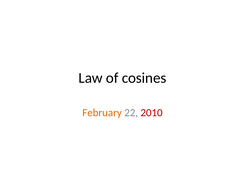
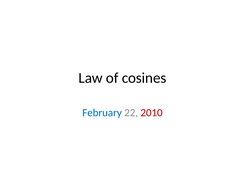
February colour: orange -> blue (102, 113)
